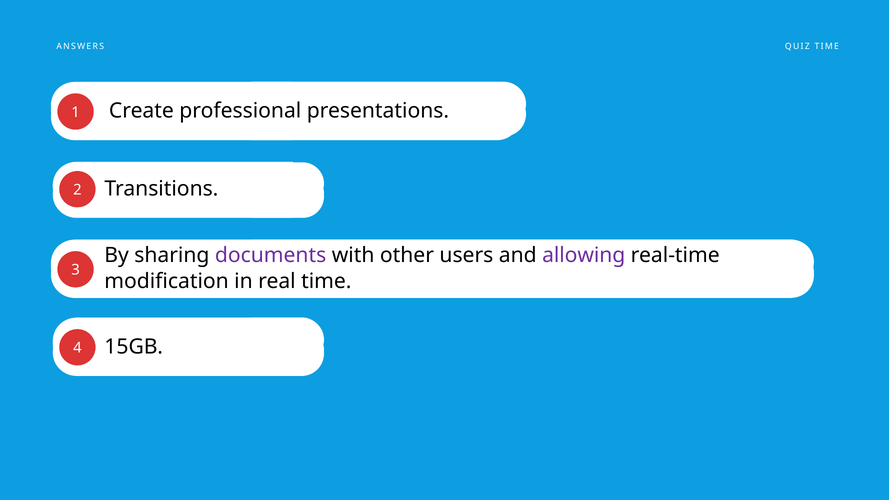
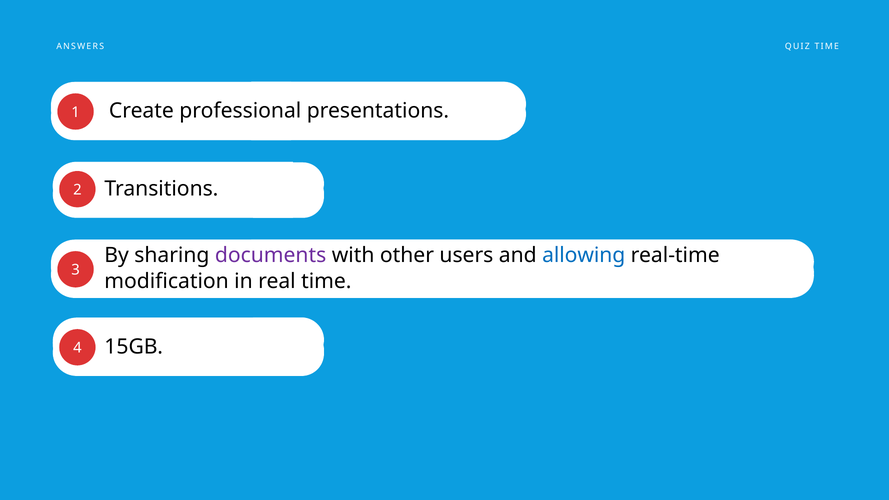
allowing colour: purple -> blue (584, 255)
